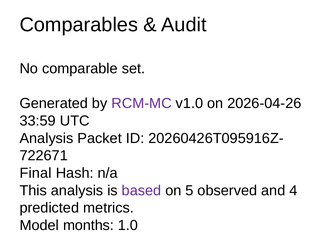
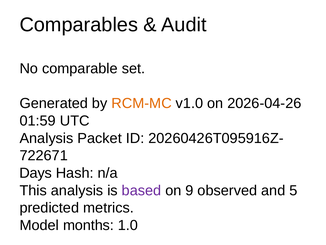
RCM-MC colour: purple -> orange (142, 103)
33:59: 33:59 -> 01:59 (38, 121)
Final: Final -> Days (36, 173)
5: 5 -> 9 (189, 190)
4: 4 -> 5 (293, 190)
